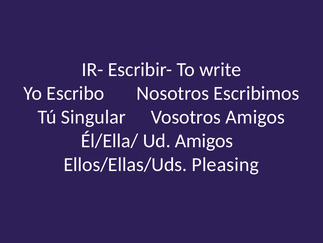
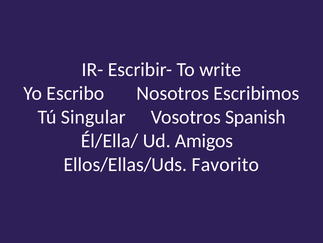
Vosotros Amigos: Amigos -> Spanish (255, 117)
Pleasing: Pleasing -> Favorito (225, 164)
